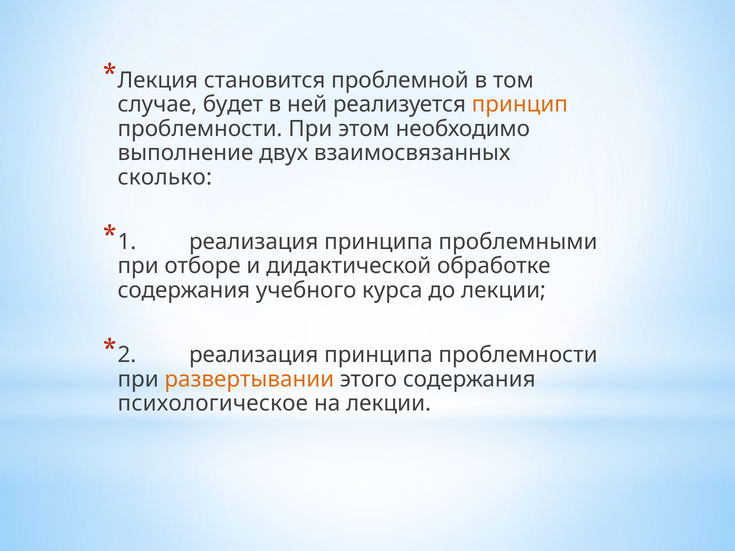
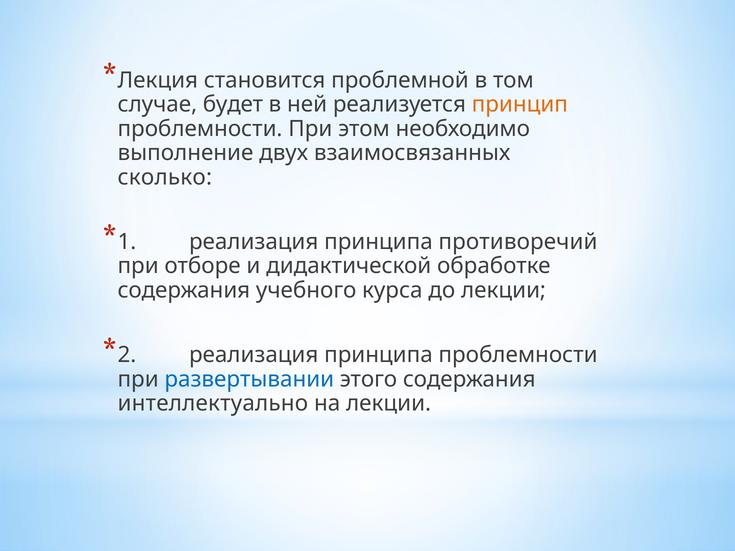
проблемными: проблемными -> противоречий (518, 242)
развертывании colour: orange -> blue (249, 379)
психологическое: психологическое -> интеллектуально (213, 404)
